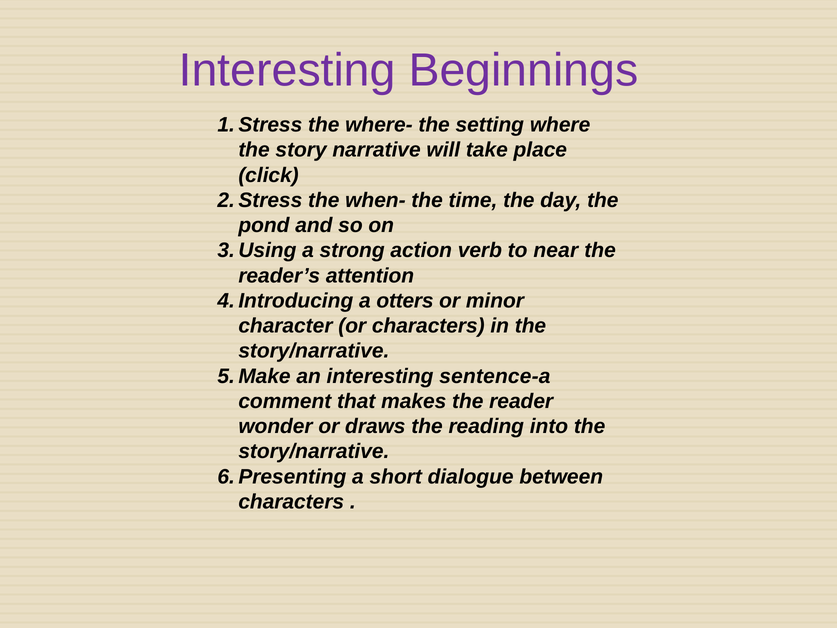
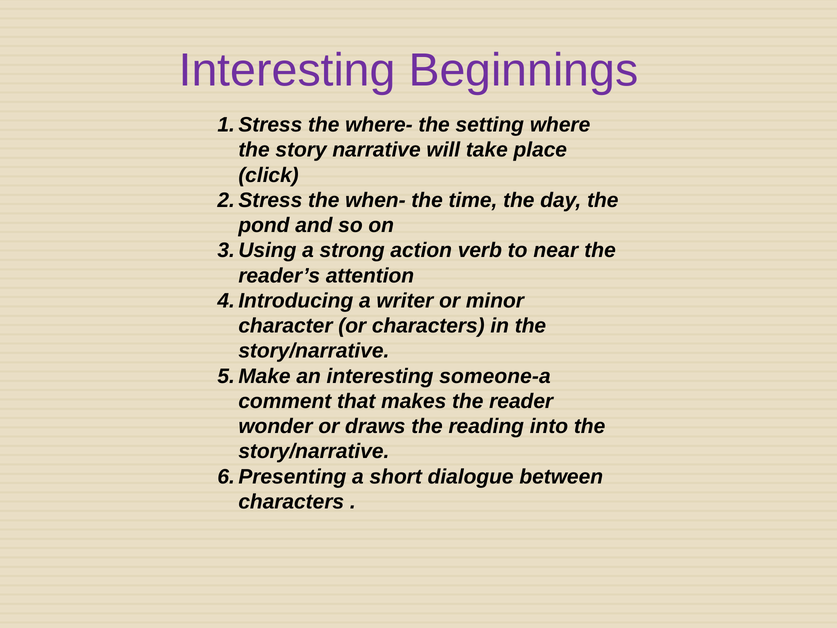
otters: otters -> writer (405, 301)
sentence-a: sentence-a -> someone-a (495, 376)
